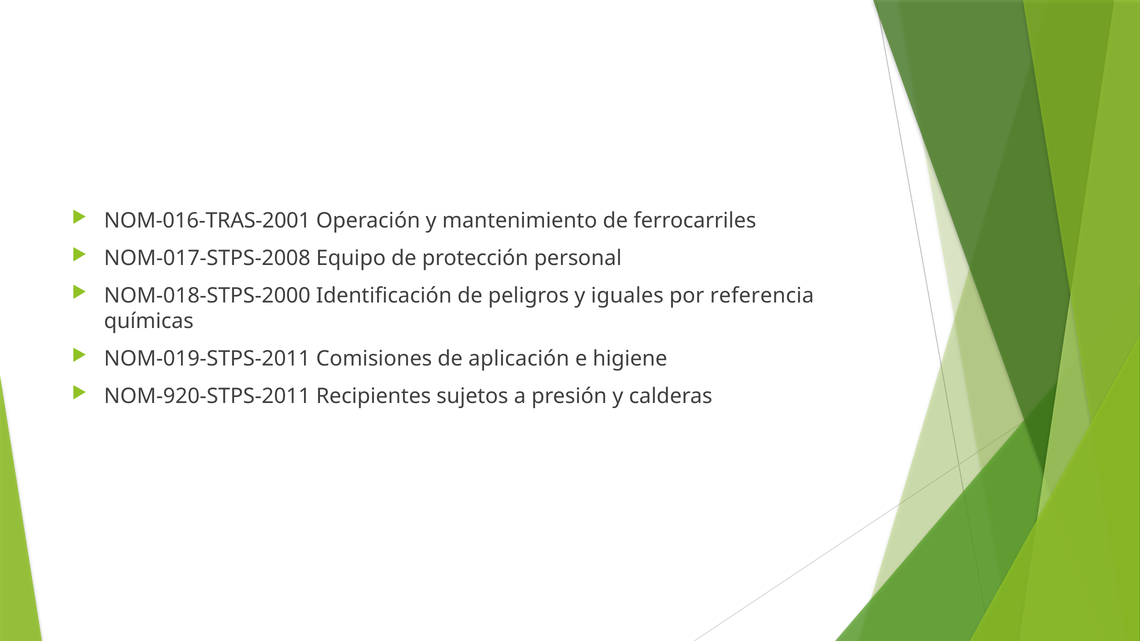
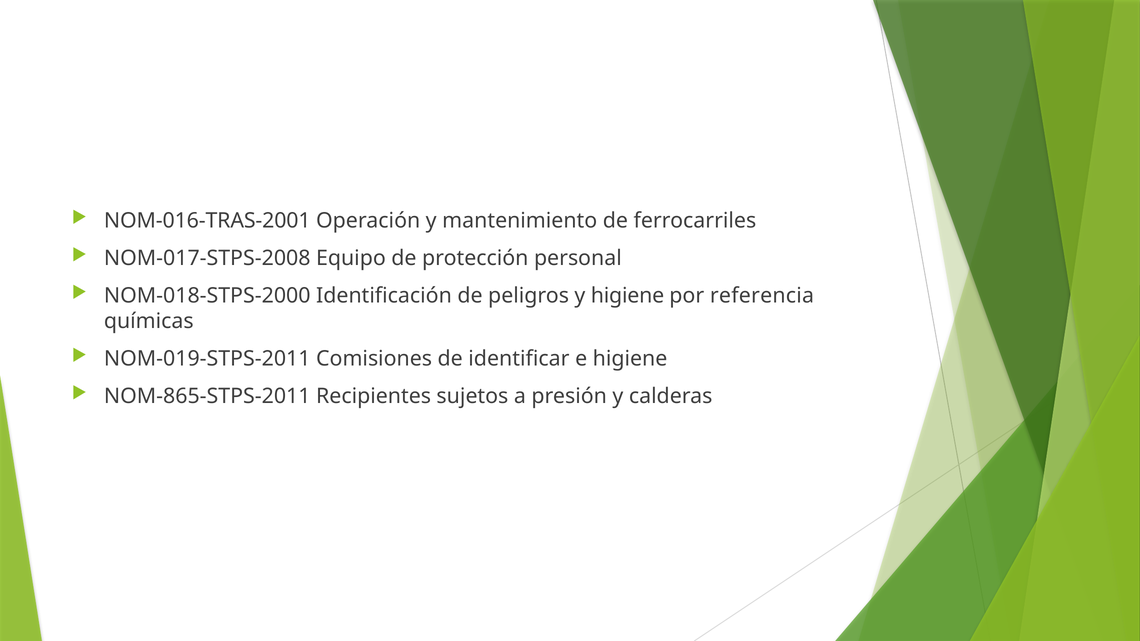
y iguales: iguales -> higiene (627, 296)
aplicación: aplicación -> identificar (519, 359)
NOM-920-STPS-2011: NOM-920-STPS-2011 -> NOM-865-STPS-2011 (207, 396)
